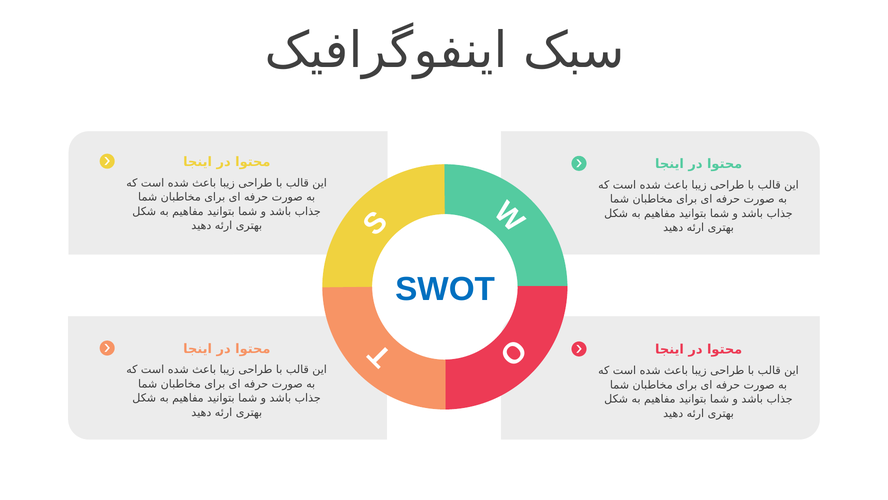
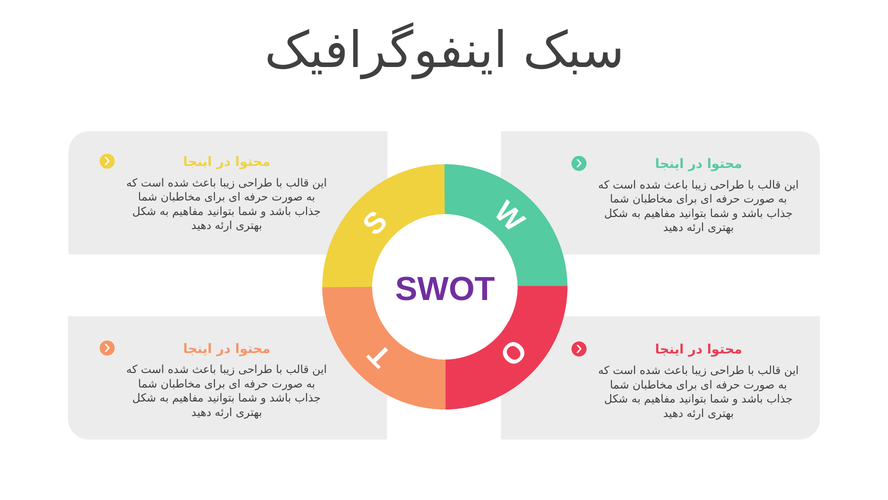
SWOT colour: blue -> purple (445, 289)
